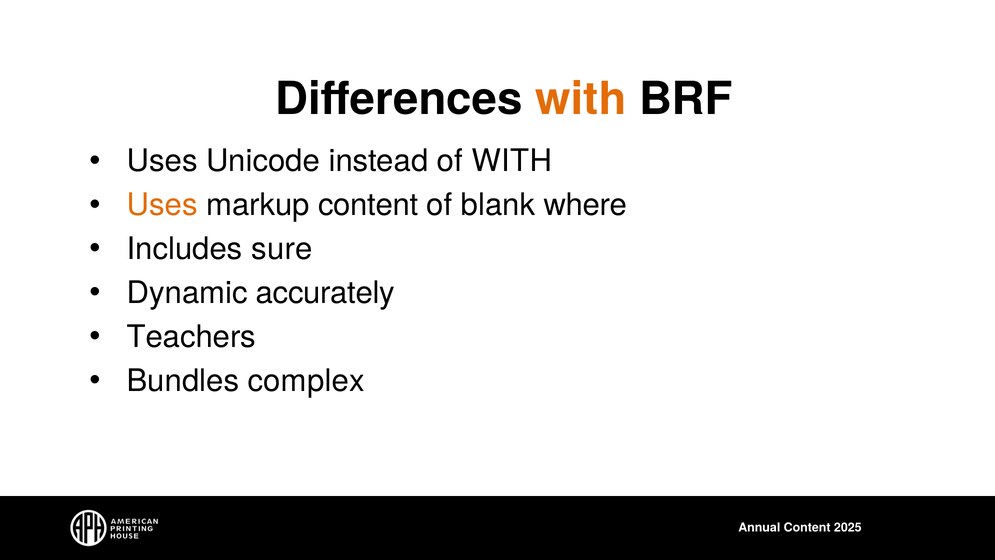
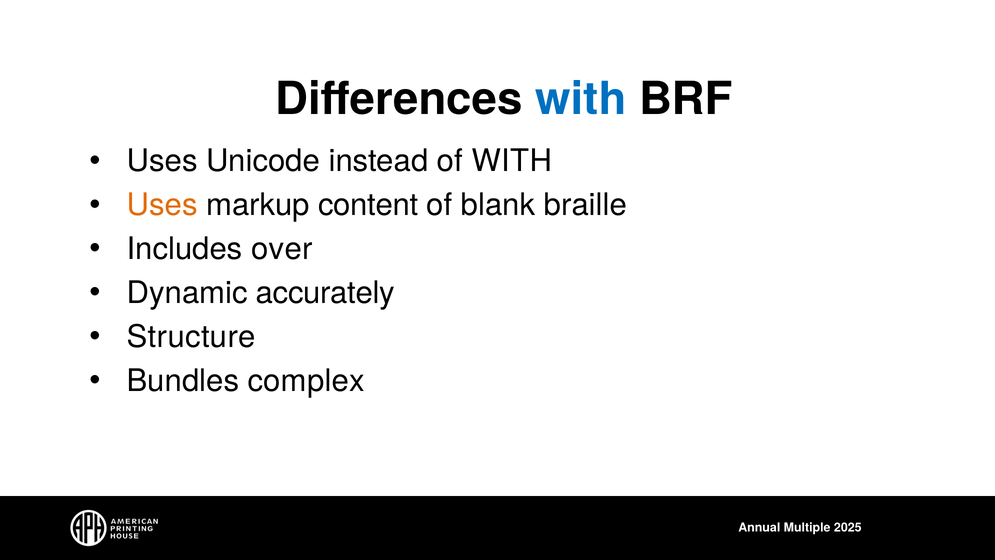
with colour: orange -> blue (581, 99)
where: where -> braille (585, 205)
sure: sure -> over (282, 249)
Teachers: Teachers -> Structure (191, 337)
Annual Content: Content -> Multiple (807, 527)
